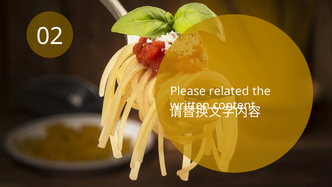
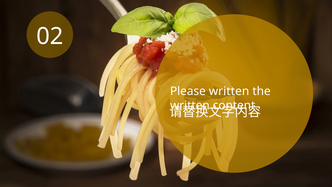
Please related: related -> written (229, 91)
